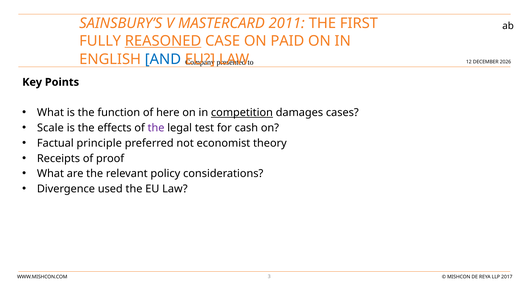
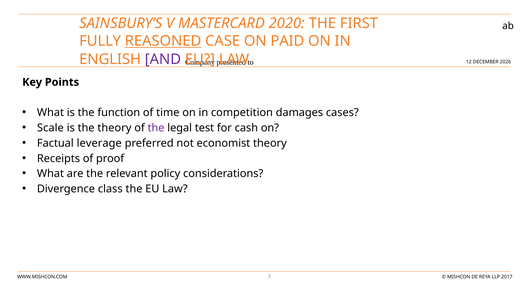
2011: 2011 -> 2020 (287, 23)
AND colour: blue -> purple (163, 59)
here: here -> time (168, 113)
competition underline: present -> none (242, 113)
the effects: effects -> theory (114, 128)
principle: principle -> leverage (99, 144)
used: used -> class (110, 189)
